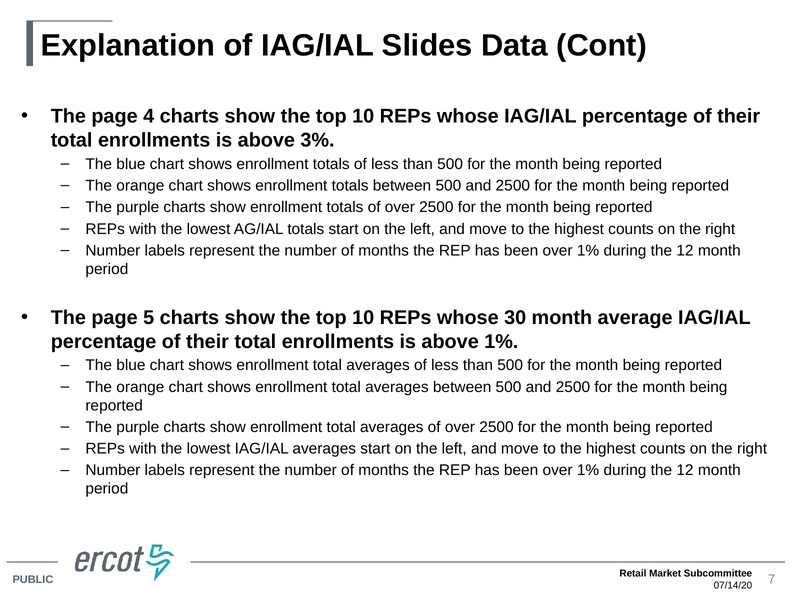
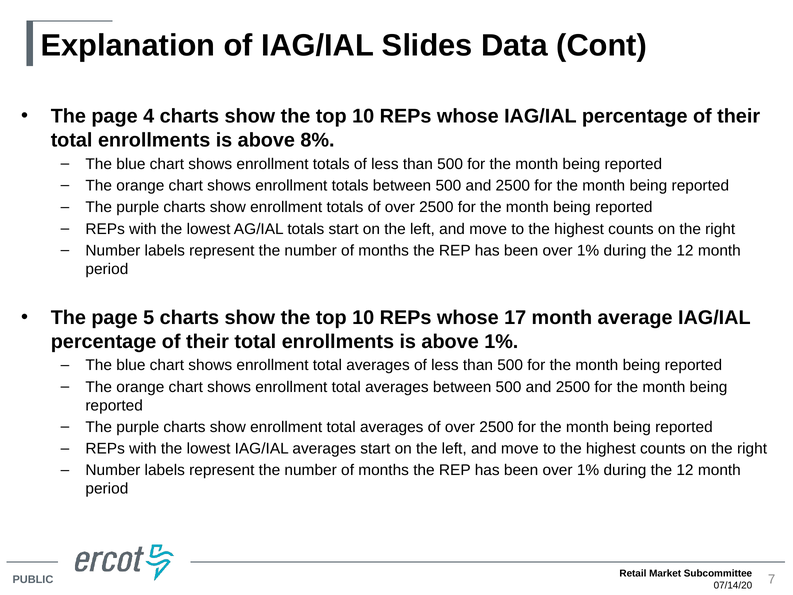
3%: 3% -> 8% (318, 140)
30: 30 -> 17 (515, 318)
